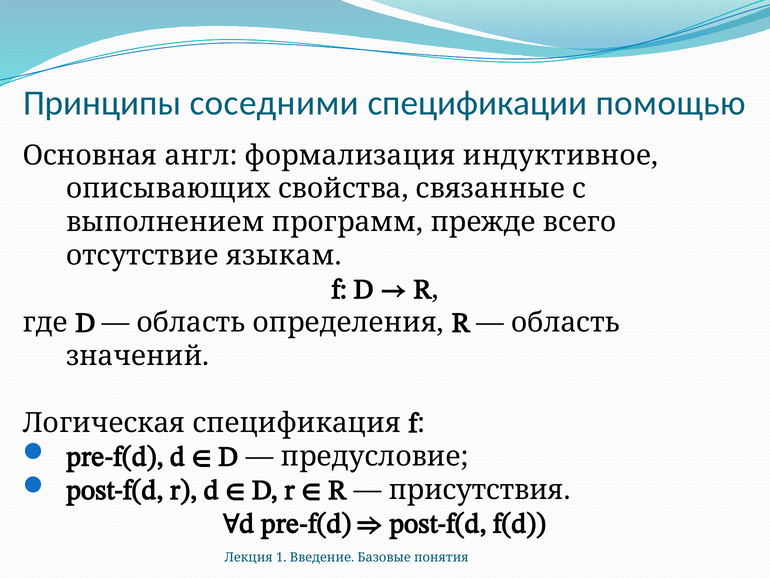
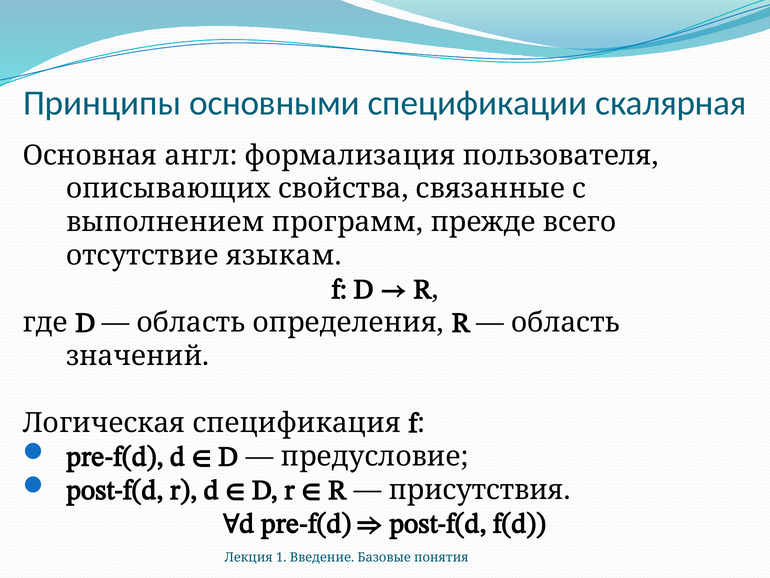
соседними: соседними -> основными (275, 103)
помощью: помощью -> скалярная (671, 103)
индуктивное: индуктивное -> пользователя (561, 155)
